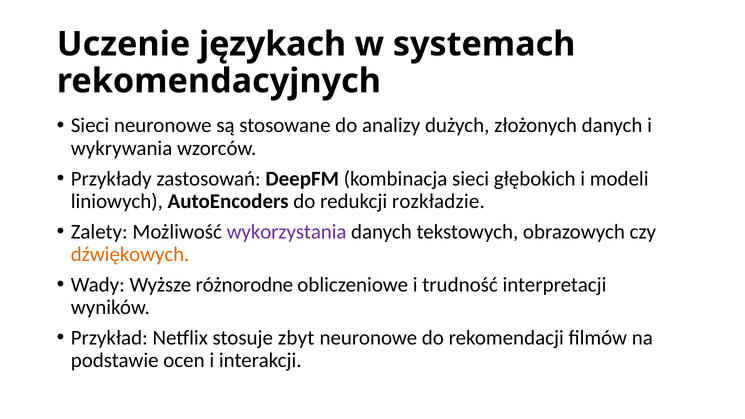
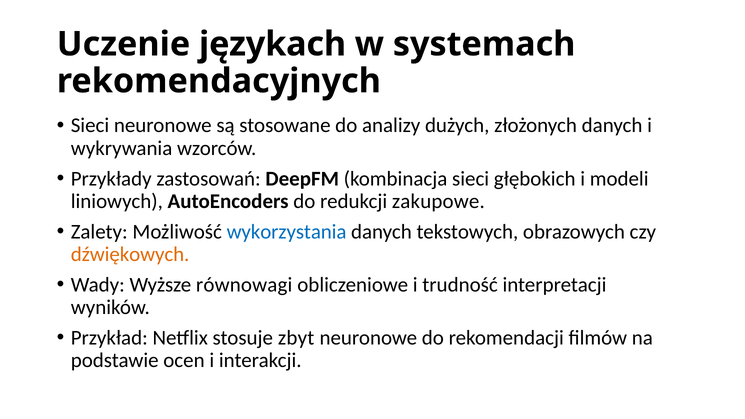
rozkładzie: rozkładzie -> zakupowe (438, 201)
wykorzystania colour: purple -> blue (287, 232)
różnorodne: różnorodne -> równowagi (244, 285)
